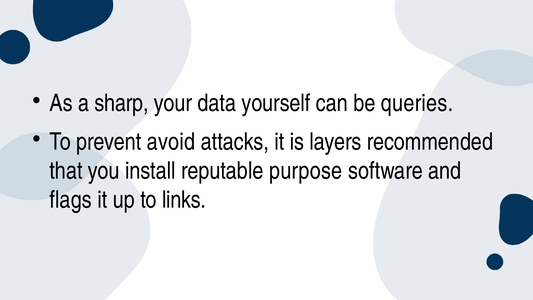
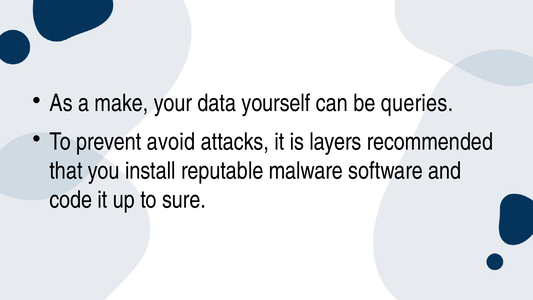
sharp: sharp -> make (121, 103)
purpose: purpose -> malware (306, 171)
flags: flags -> code (71, 200)
links: links -> sure (184, 200)
